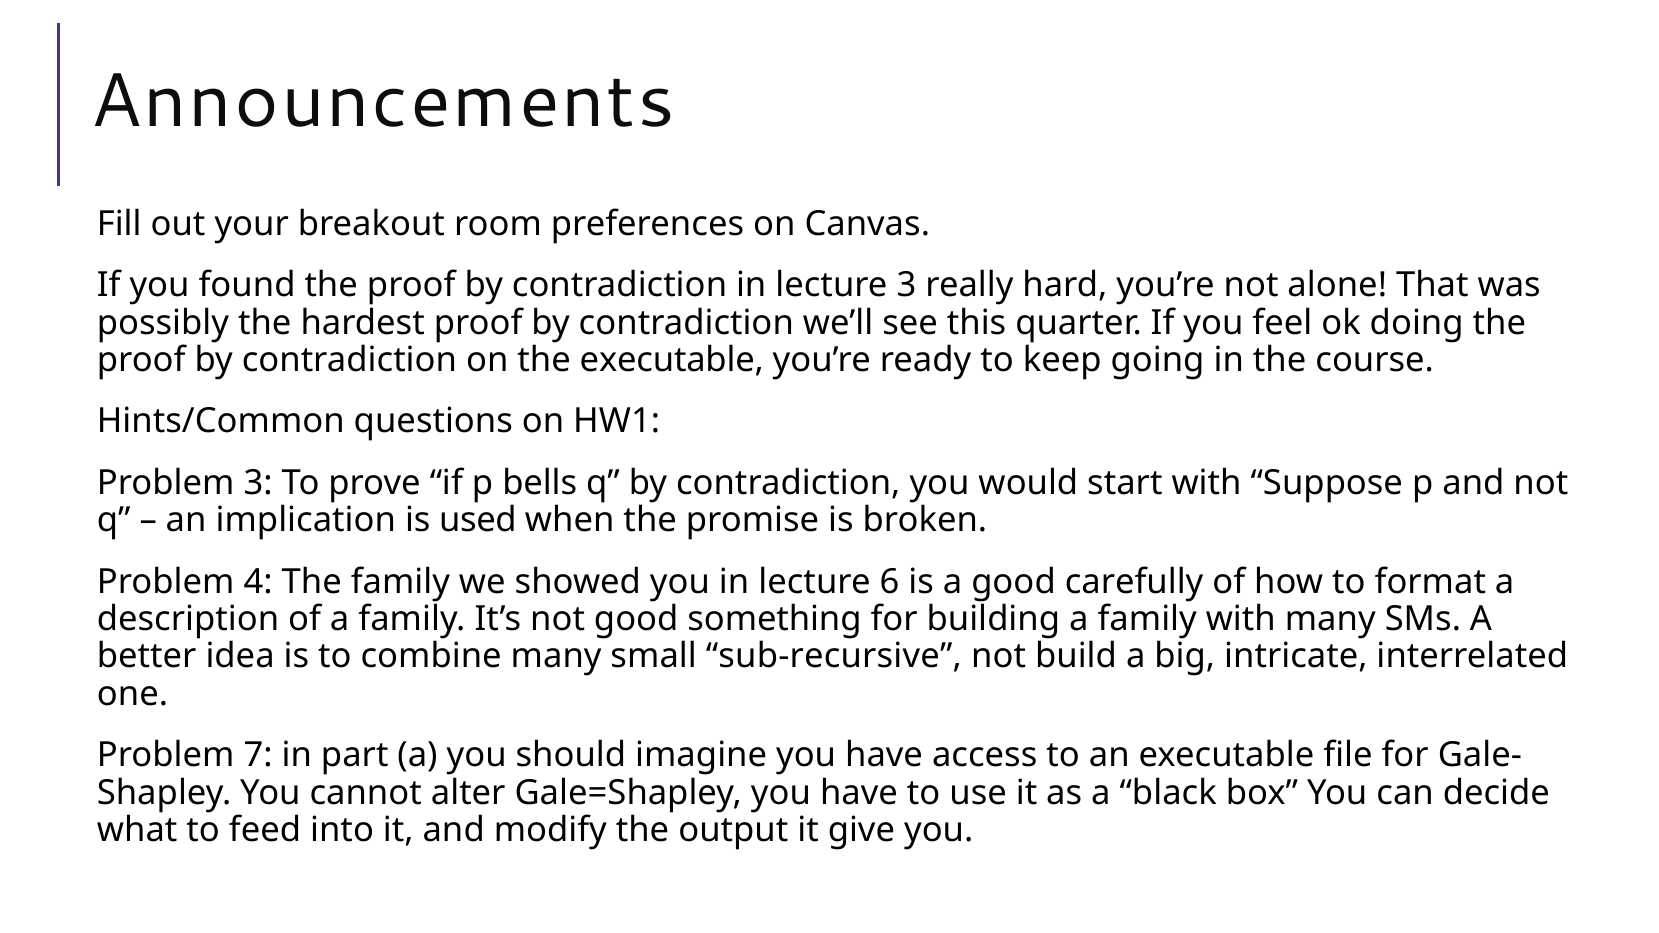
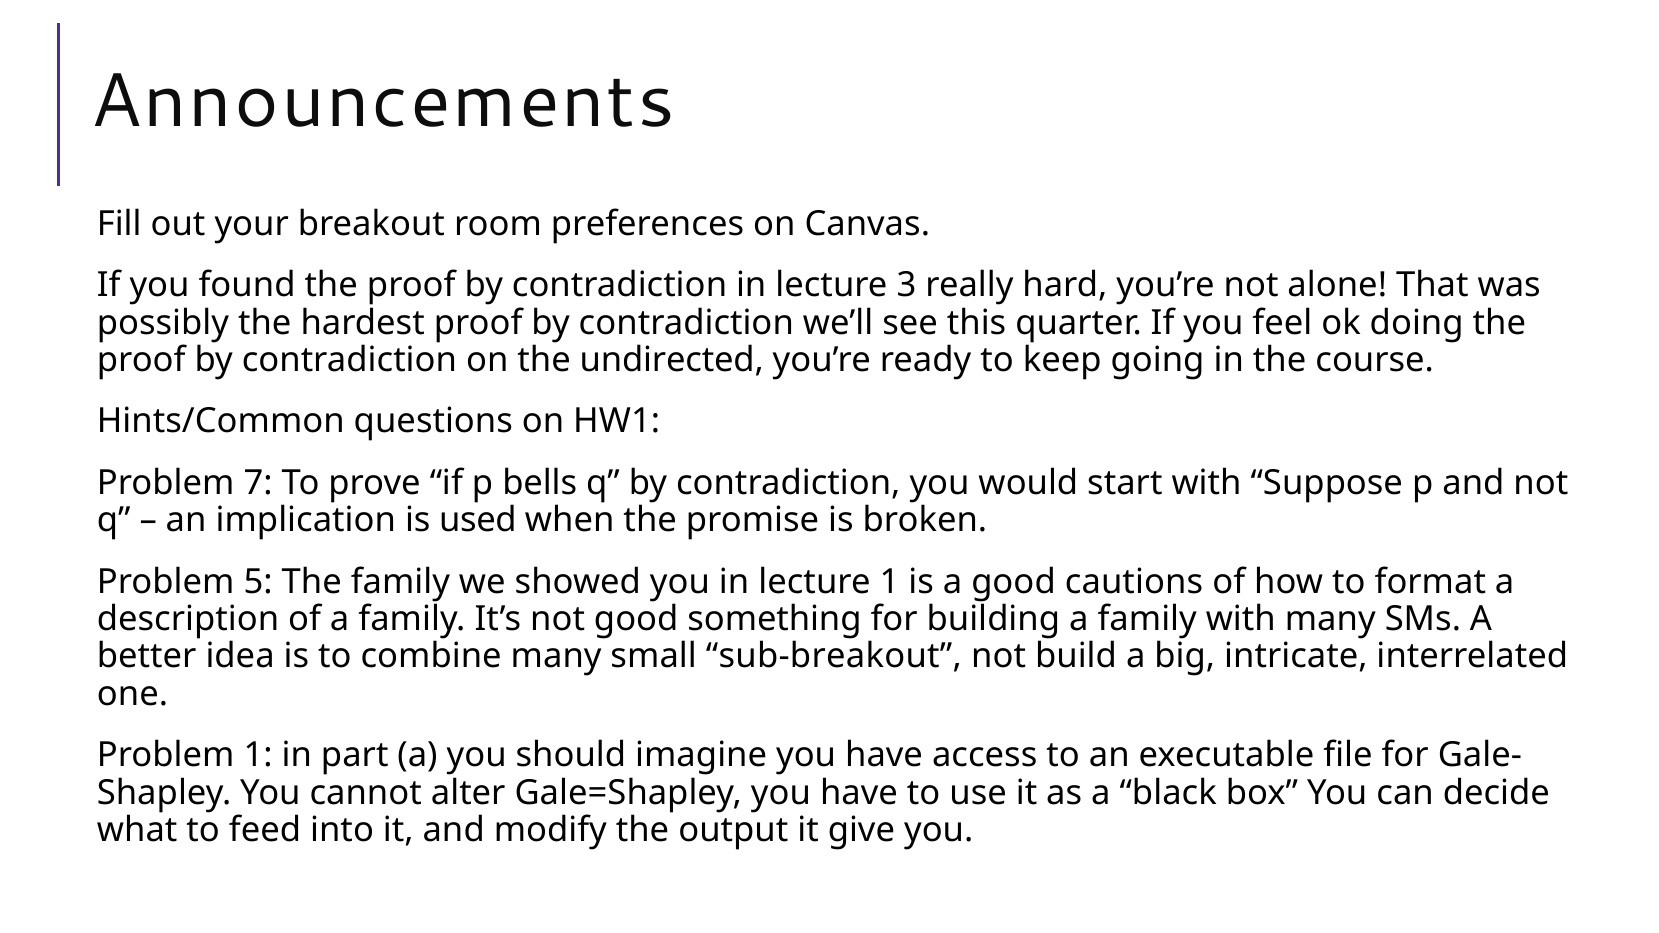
the executable: executable -> undirected (672, 360)
Problem 3: 3 -> 7 (258, 483)
4: 4 -> 5 (258, 582)
lecture 6: 6 -> 1 (889, 582)
carefully: carefully -> cautions (1134, 582)
sub-recursive: sub-recursive -> sub-breakout (834, 657)
Problem 7: 7 -> 1 (258, 755)
